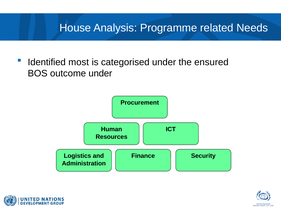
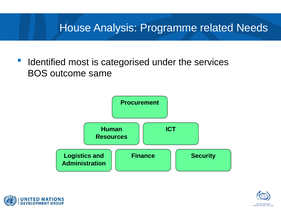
ensured: ensured -> services (211, 62)
outcome under: under -> same (100, 73)
